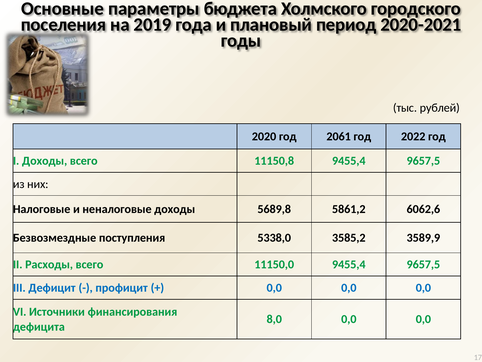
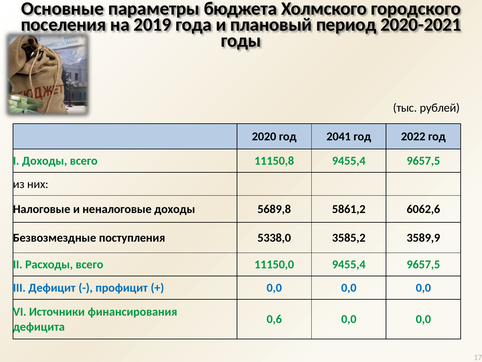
2061: 2061 -> 2041 (339, 136)
8,0: 8,0 -> 0,6 (274, 319)
